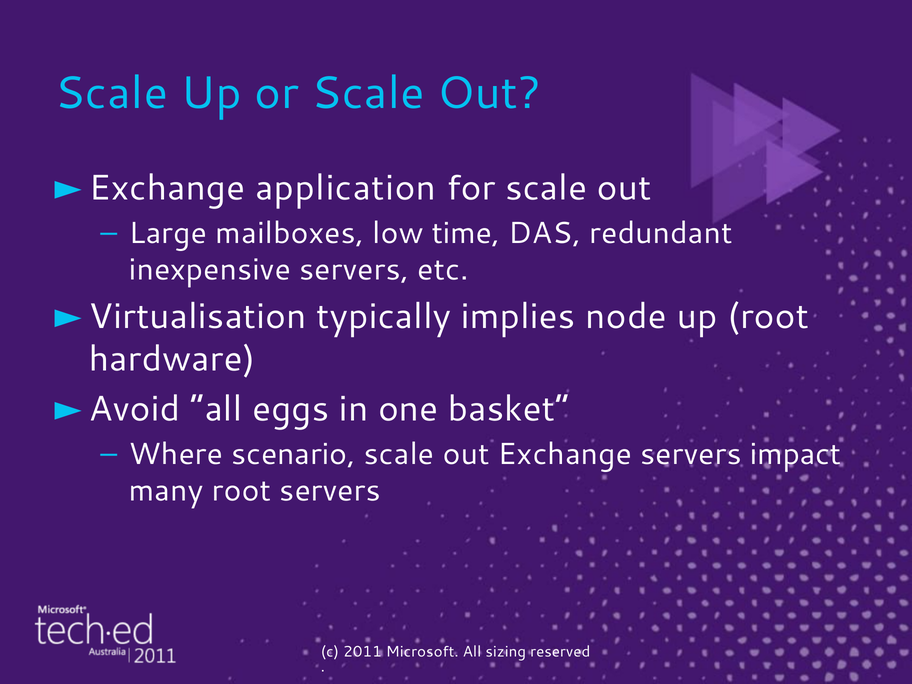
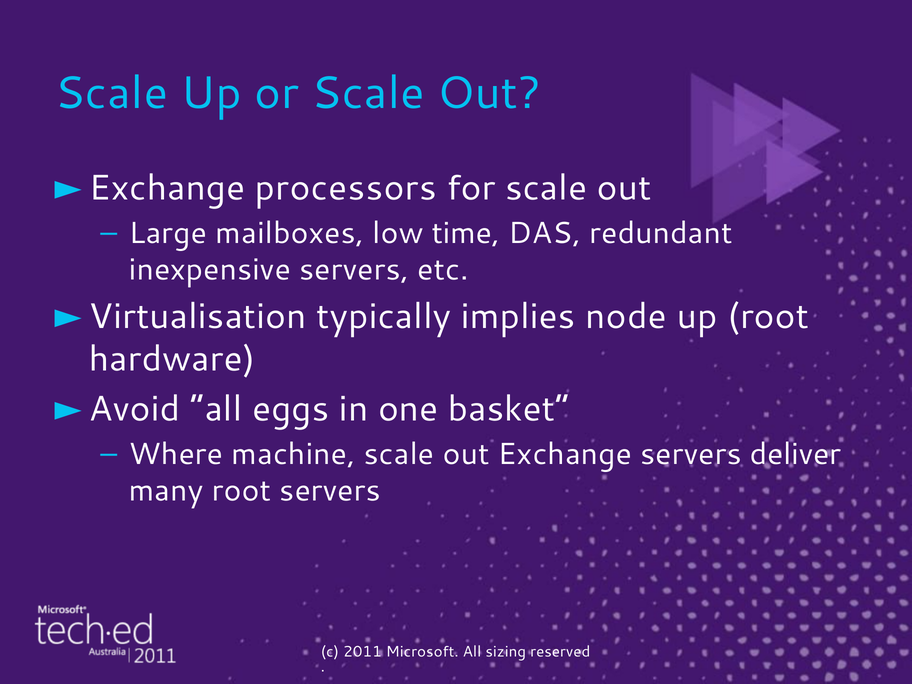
application: application -> processors (346, 188)
scenario: scenario -> machine (293, 454)
impact: impact -> deliver (796, 454)
